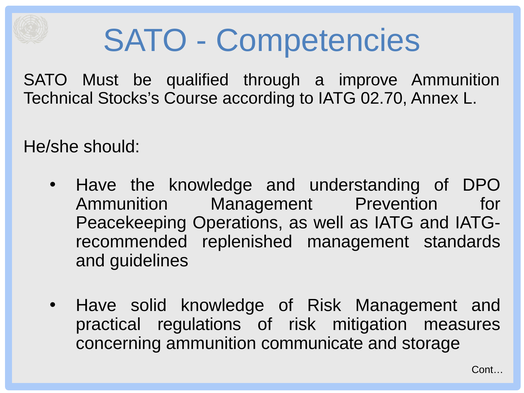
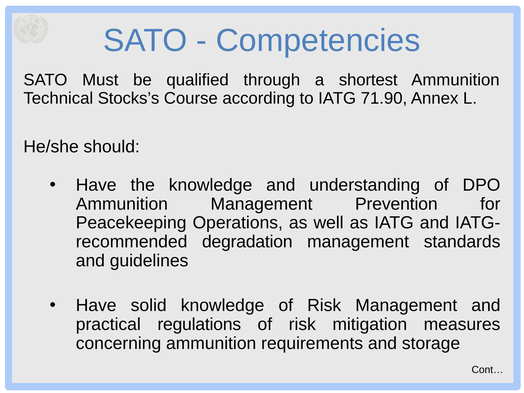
improve: improve -> shortest (368, 80)
02.70: 02.70 -> 71.90 (384, 98)
replenished: replenished -> degradation (247, 242)
communicate: communicate -> requirements (312, 343)
